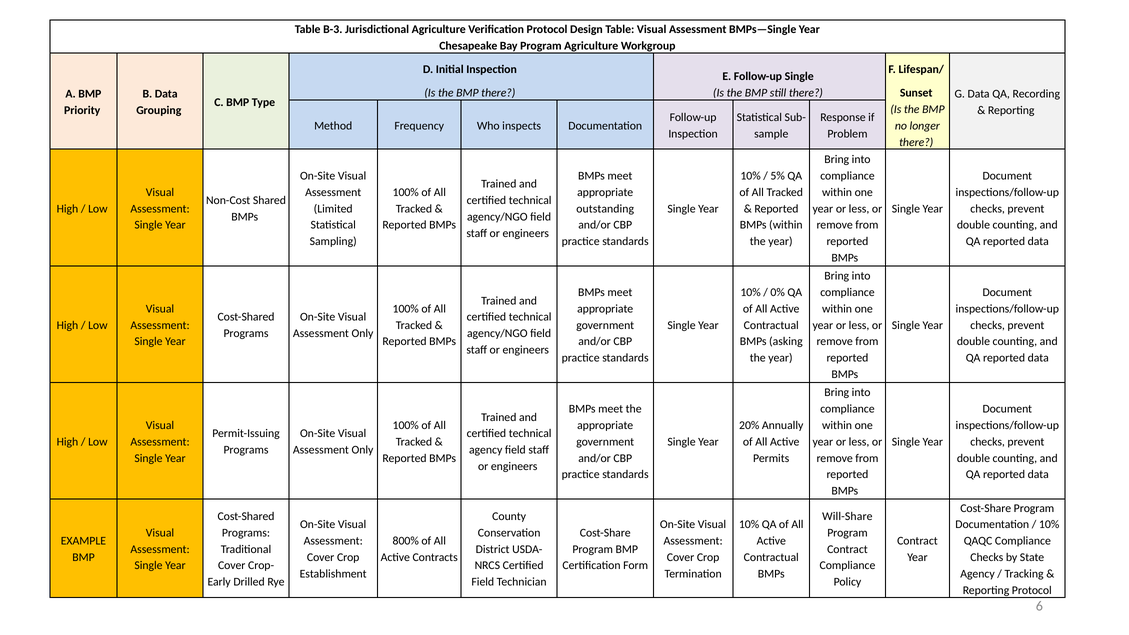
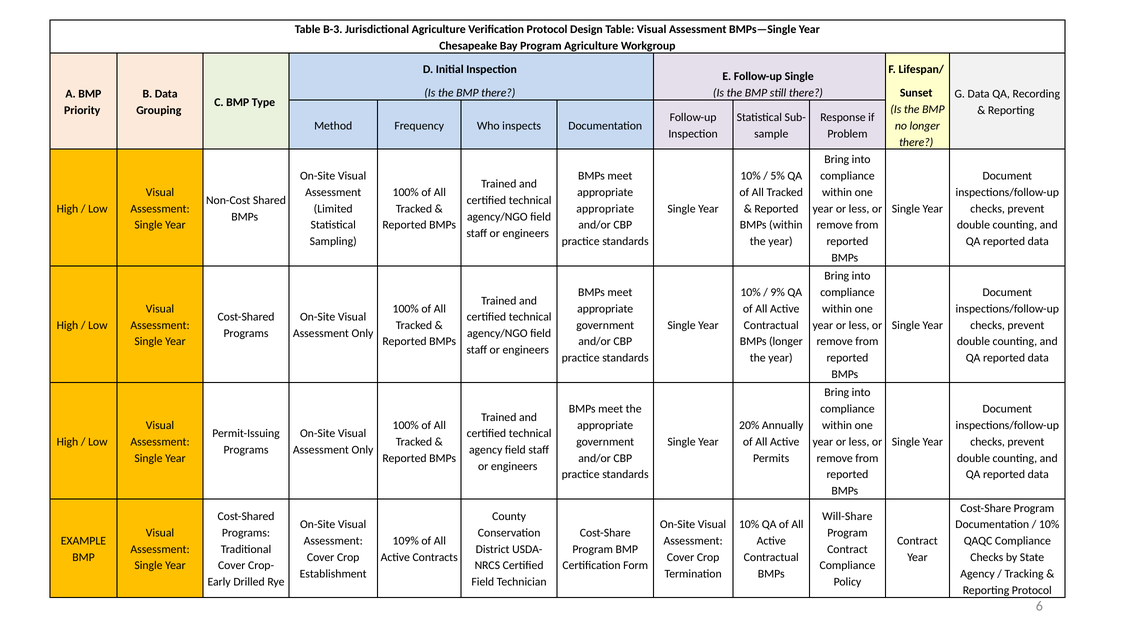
outstanding: outstanding -> appropriate (605, 209)
0%: 0% -> 9% (778, 292)
BMPs asking: asking -> longer (786, 342)
800%: 800% -> 109% (406, 541)
